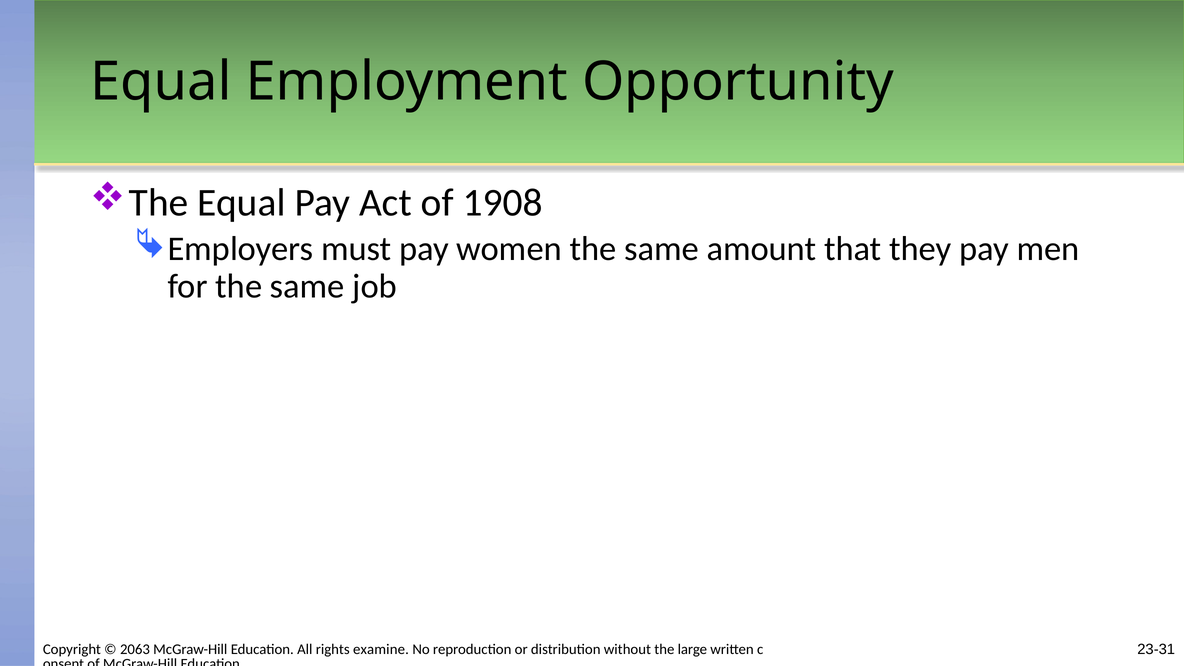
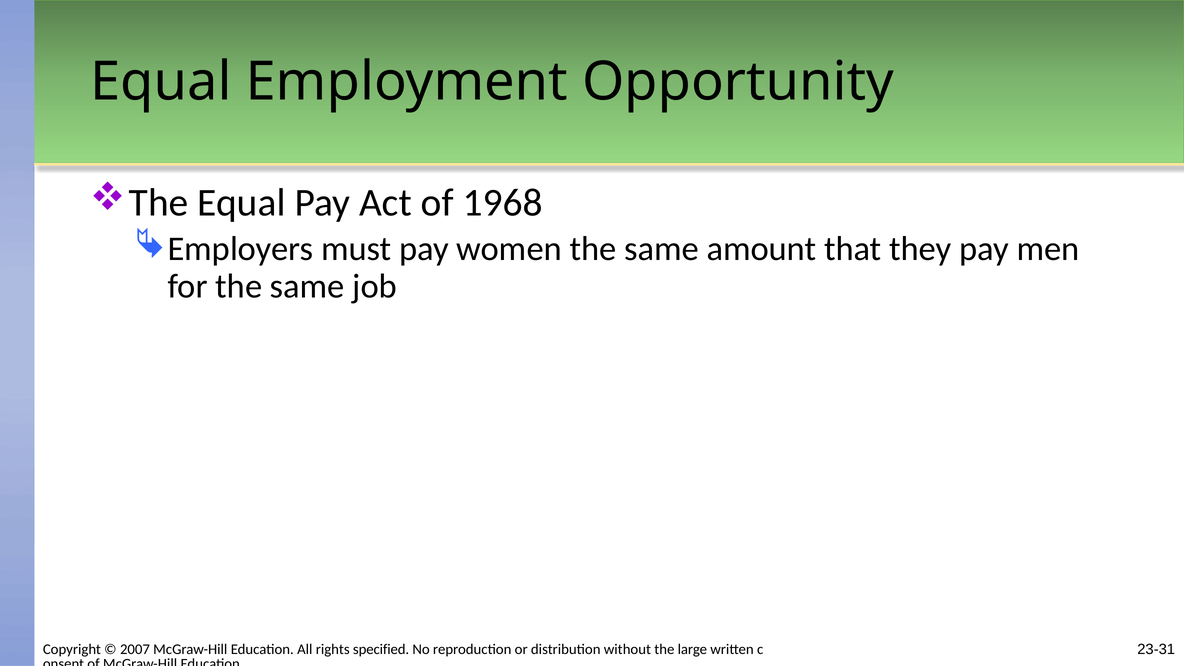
1908: 1908 -> 1968 (503, 203)
2063: 2063 -> 2007 (135, 649)
examine: examine -> specified (381, 649)
